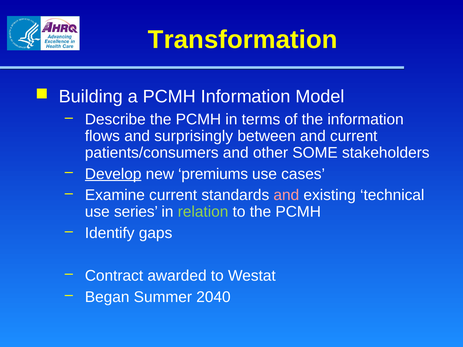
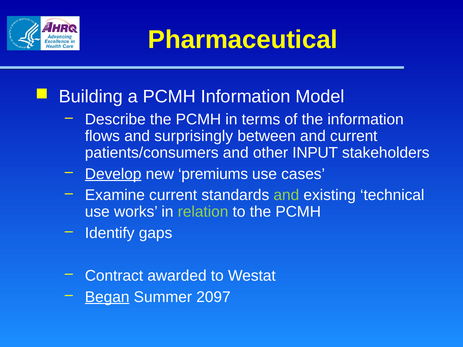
Transformation: Transformation -> Pharmaceutical (243, 40)
SOME: SOME -> INPUT (315, 153)
and colour: pink -> light green (286, 195)
series: series -> works (136, 212)
Began underline: none -> present (107, 297)
2040: 2040 -> 2097 (213, 297)
